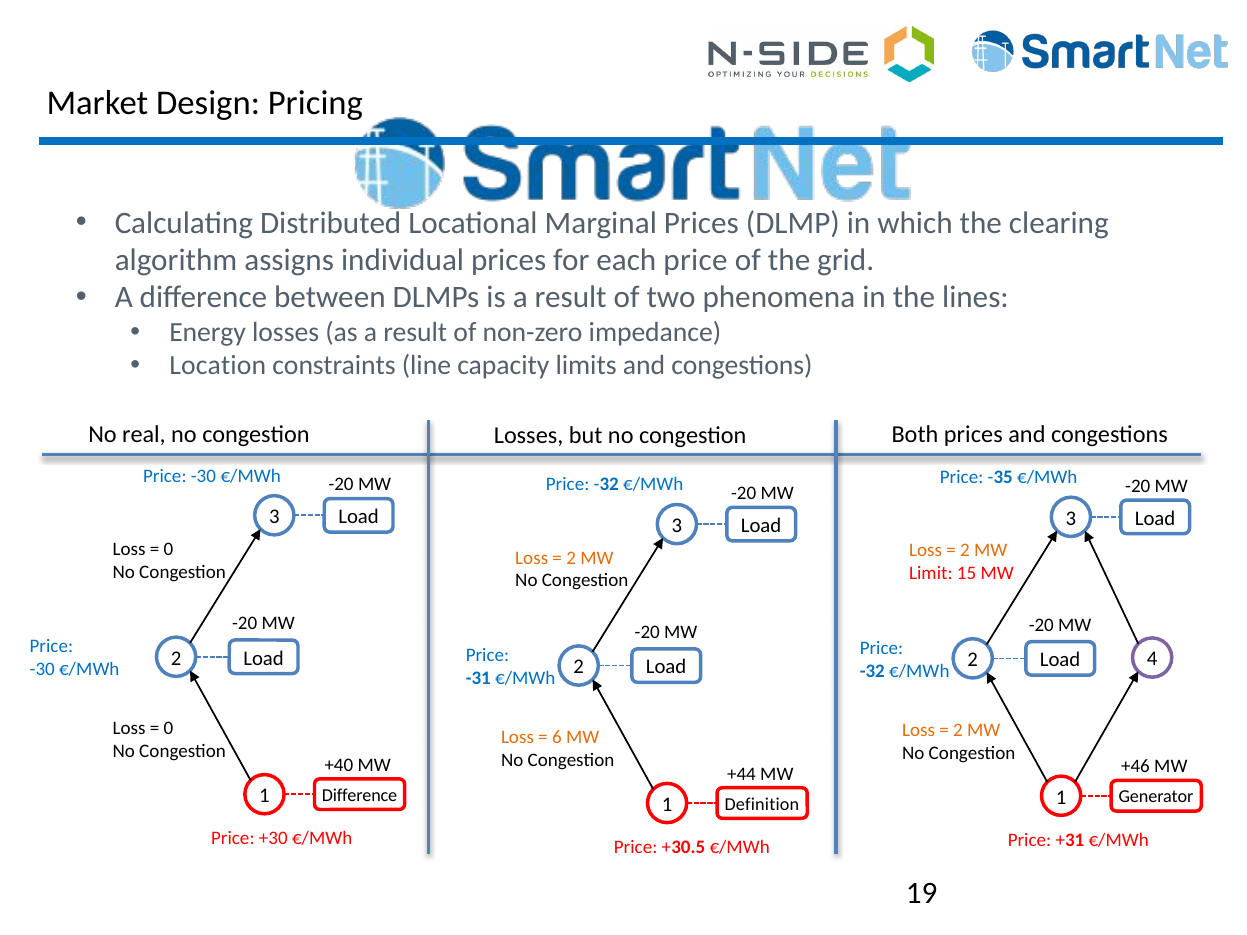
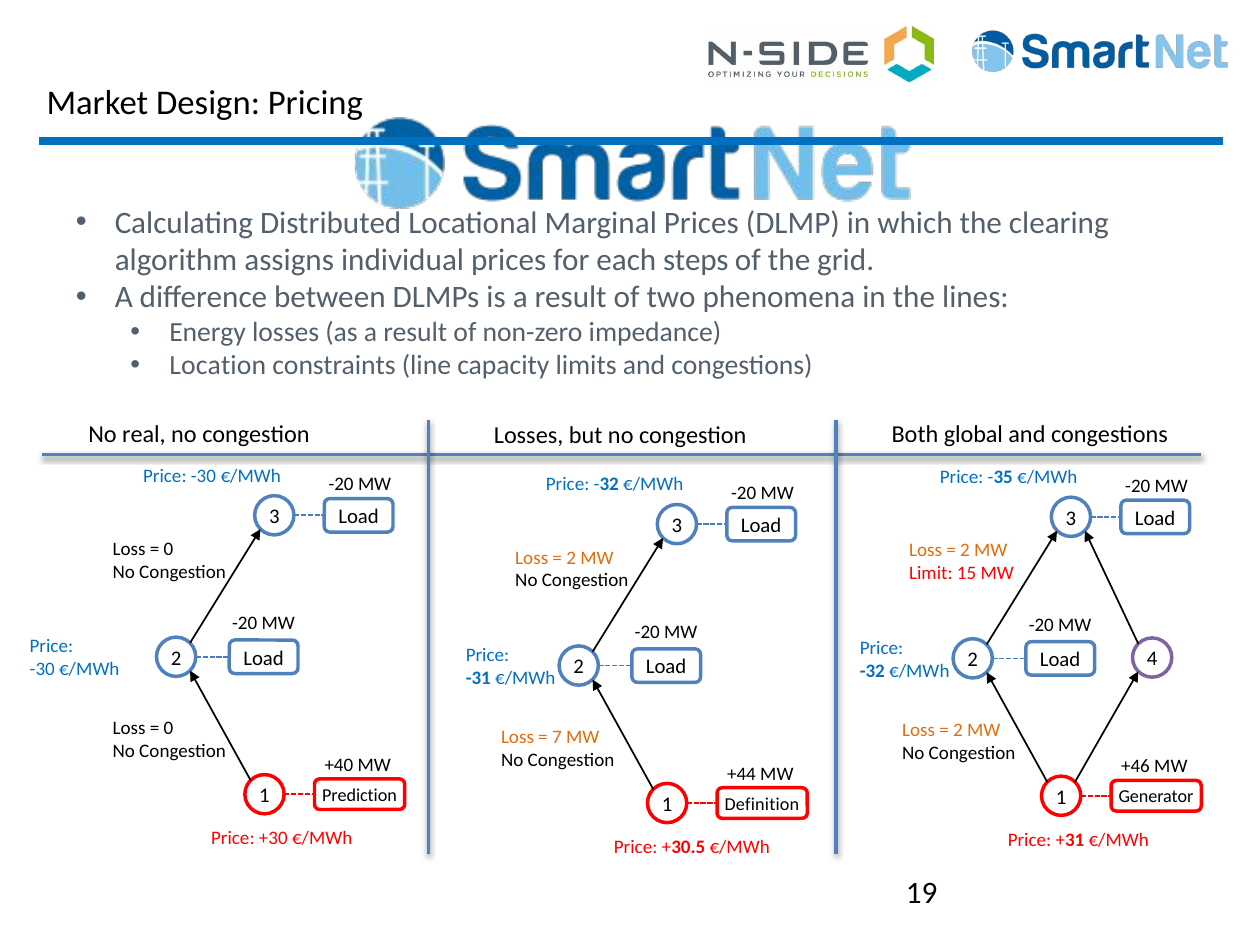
each price: price -> steps (696, 260)
Both prices: prices -> global (973, 435)
6: 6 -> 7 (557, 737)
Difference: Difference -> Prediction (359, 796)
